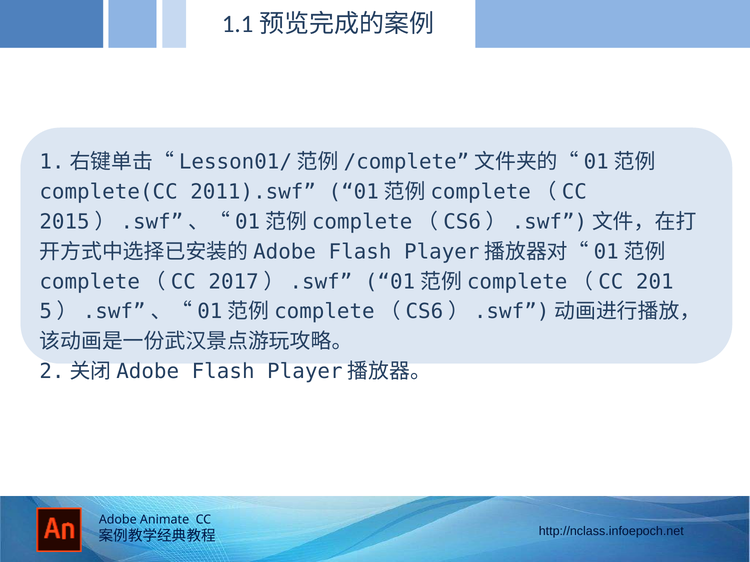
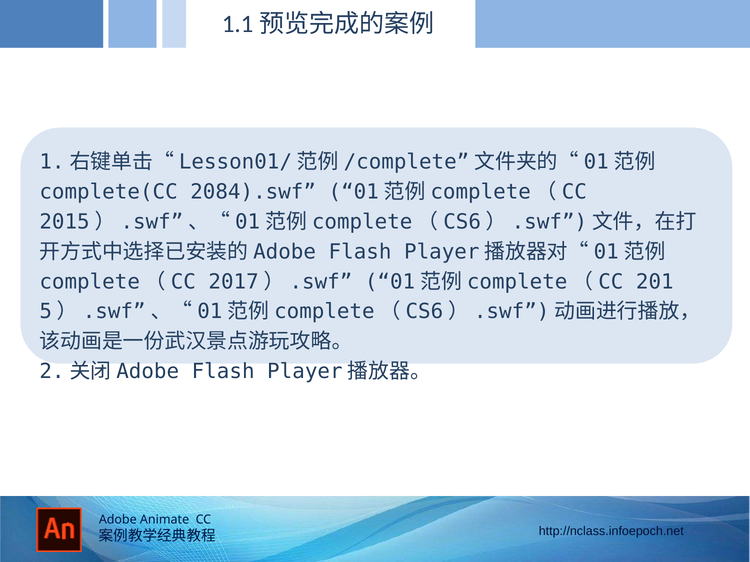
2011).swf: 2011).swf -> 2084).swf (253, 192)
